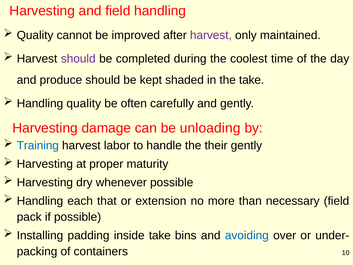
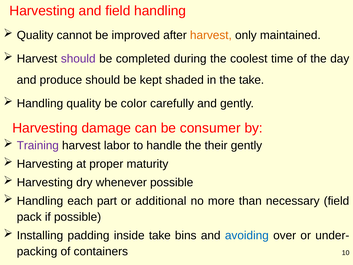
harvest colour: purple -> orange (211, 35)
often: often -> color (134, 103)
unloading: unloading -> consumer (210, 128)
Training colour: blue -> purple (38, 145)
that: that -> part (107, 201)
extension: extension -> additional (161, 201)
